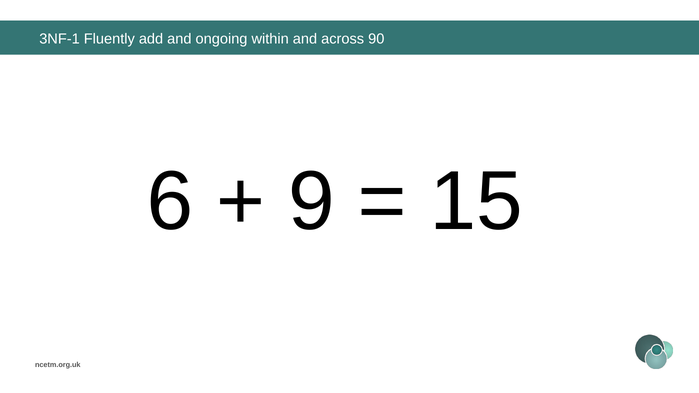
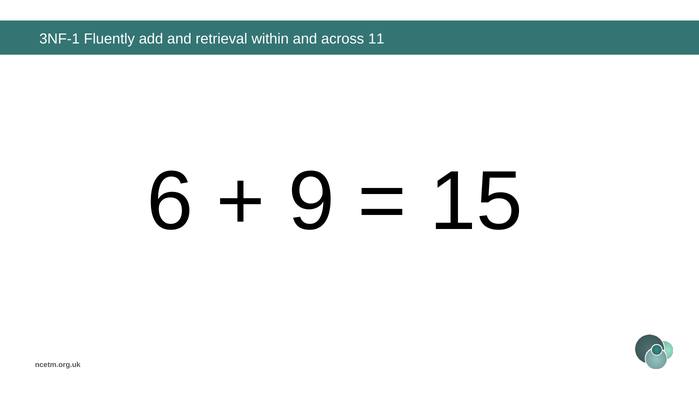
ongoing: ongoing -> retrieval (222, 39)
90: 90 -> 11 (376, 39)
